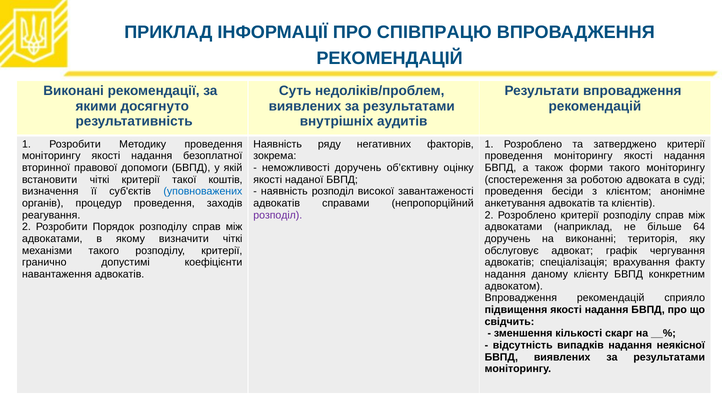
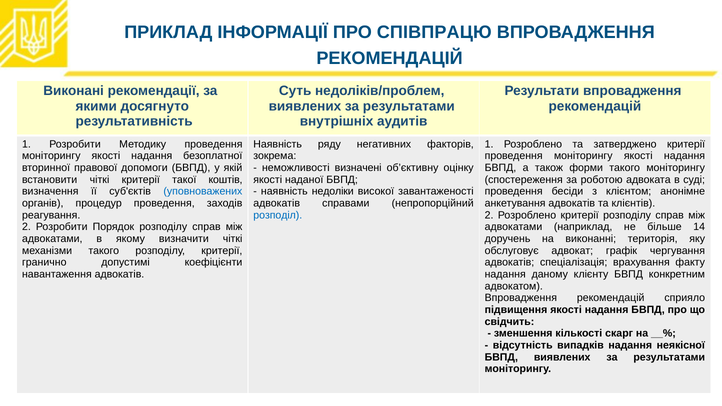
неможливості доручень: доручень -> визначені (358, 168)
наявність розподіл: розподіл -> недоліки (333, 192)
розподіл colour: purple -> blue (278, 215)
64: 64 -> 14 (699, 227)
